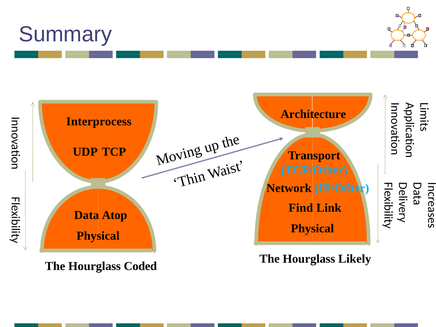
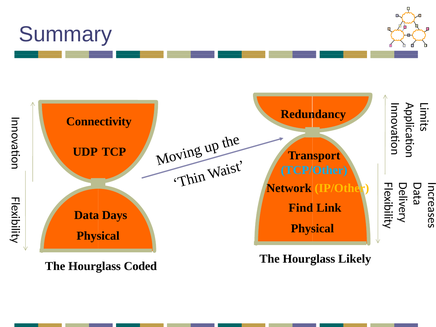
Architecture: Architecture -> Redundancy (313, 114)
Interprocess: Interprocess -> Connectivity (99, 122)
IP/Other colour: light blue -> yellow (342, 188)
Atop: Atop -> Days (115, 215)
